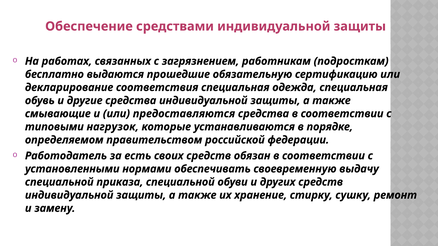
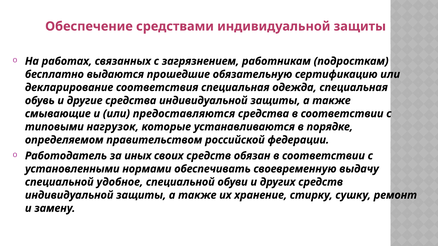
есть: есть -> иных (138, 156)
приказа: приказа -> удобное (120, 182)
